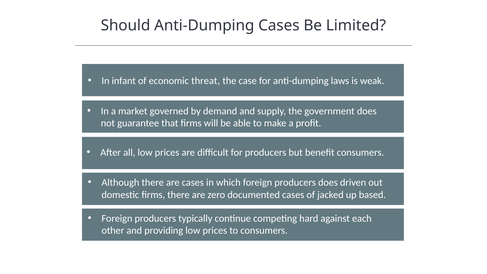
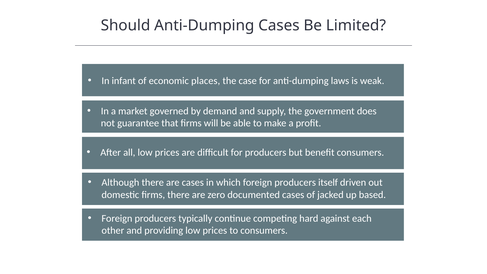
threat: threat -> places (206, 81)
producers does: does -> itself (328, 182)
